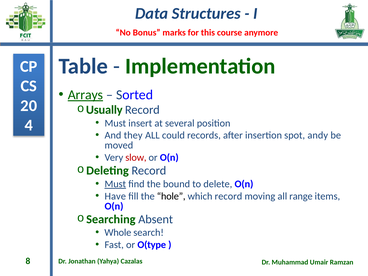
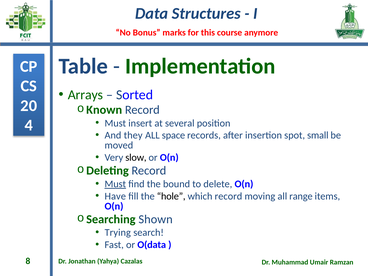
Arrays underline: present -> none (85, 95)
Usually: Usually -> Known (104, 110)
could: could -> space (173, 135)
andy: andy -> small (318, 135)
slow colour: red -> black (136, 158)
Absent: Absent -> Shown (156, 219)
Whole: Whole -> Trying (118, 233)
O(type: O(type -> O(data (152, 245)
